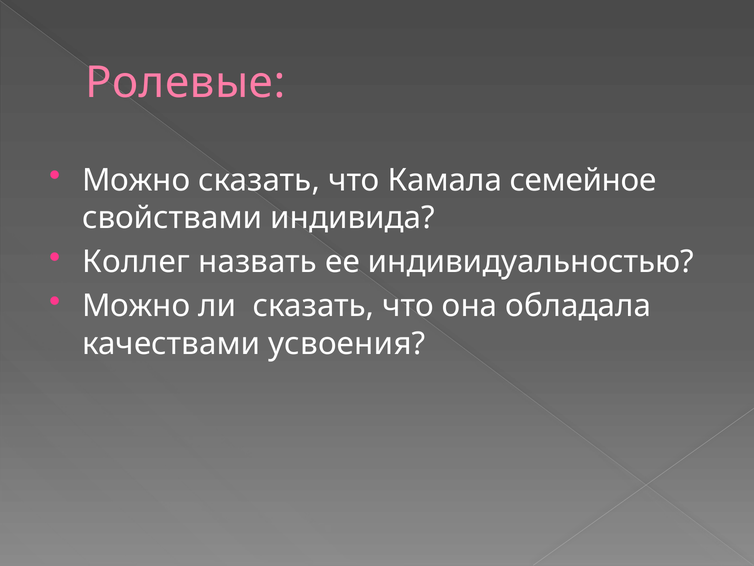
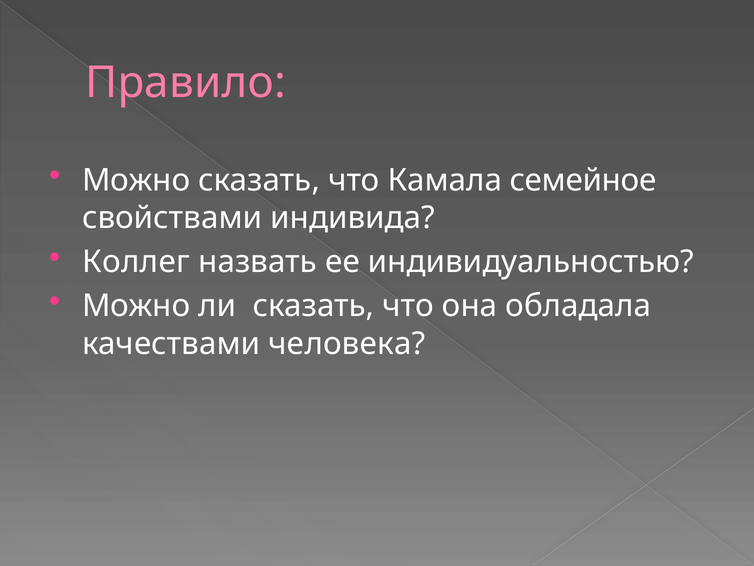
Ролевые: Ролевые -> Правило (185, 83)
усвоения: усвоения -> человека (347, 343)
